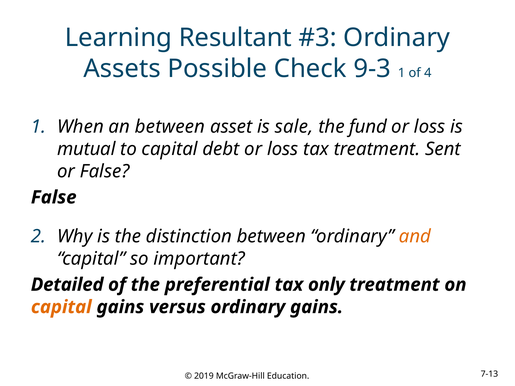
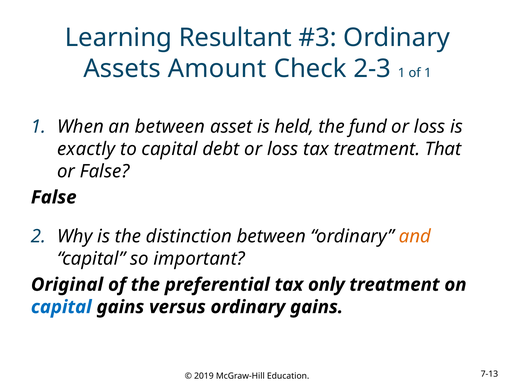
Possible: Possible -> Amount (217, 69)
9-3: 9-3 -> 2-3 (372, 69)
of 4: 4 -> 1 (428, 73)
sale: sale -> held (294, 127)
mutual: mutual -> exactly (86, 149)
Sent: Sent -> That (443, 149)
Detailed: Detailed -> Original (67, 285)
capital colour: orange -> blue (61, 307)
